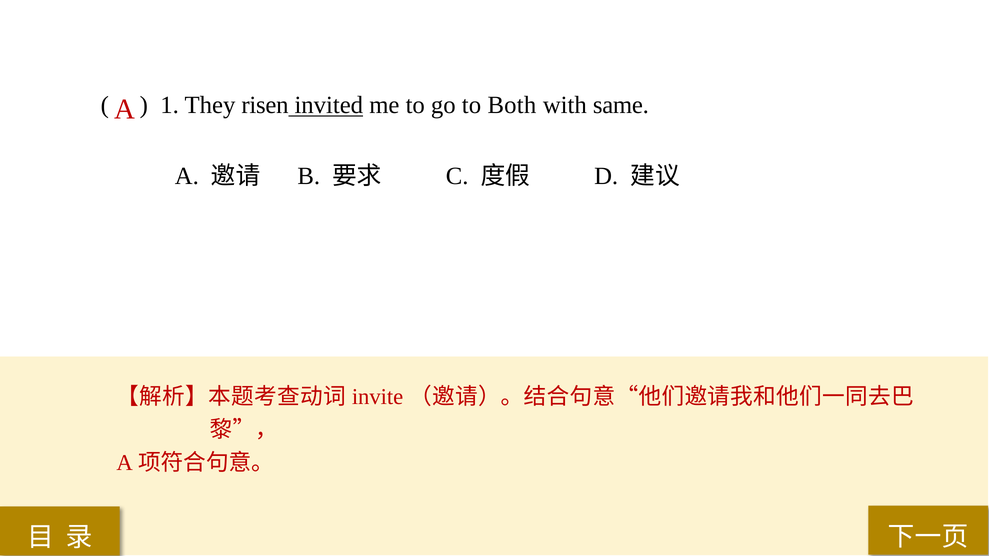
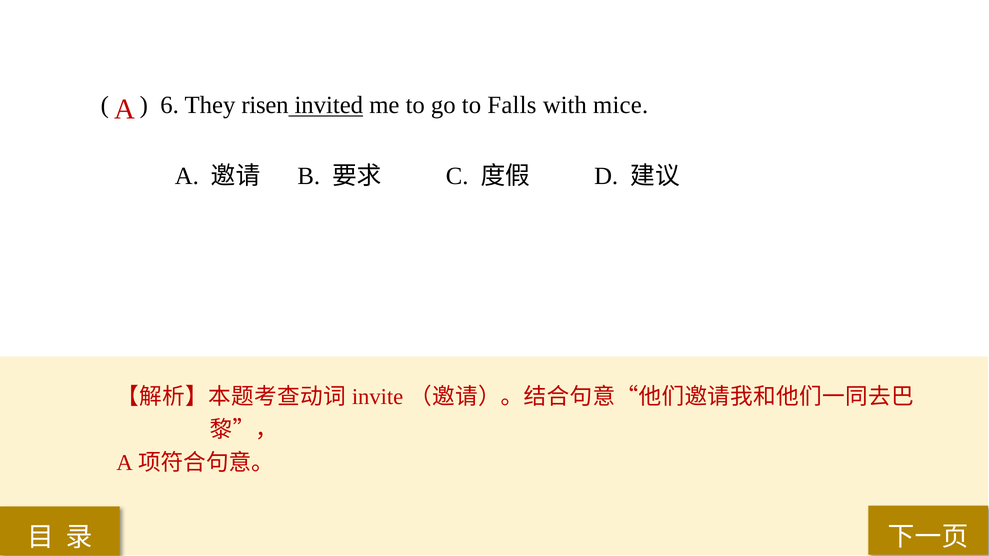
1: 1 -> 6 (170, 105)
Both: Both -> Falls (512, 105)
same: same -> mice (621, 105)
